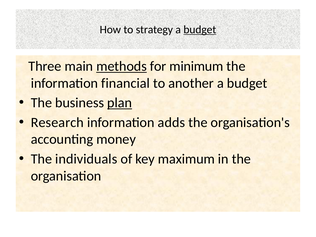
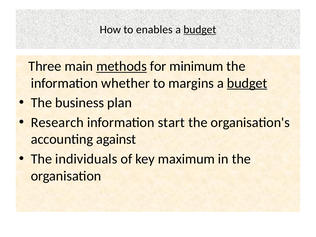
strategy: strategy -> enables (154, 30)
financial: financial -> whether (126, 83)
another: another -> margins (191, 83)
budget underline: none -> present (247, 83)
plan underline: present -> none (120, 103)
adds: adds -> start (171, 122)
money: money -> against (116, 139)
